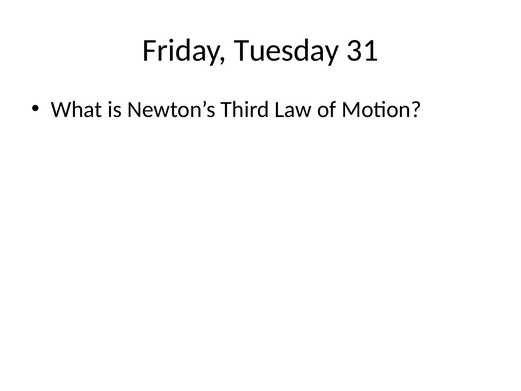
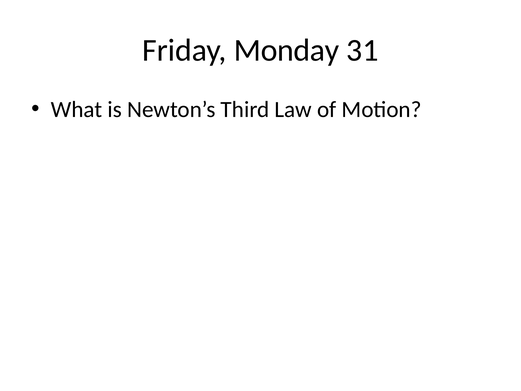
Tuesday: Tuesday -> Monday (287, 50)
